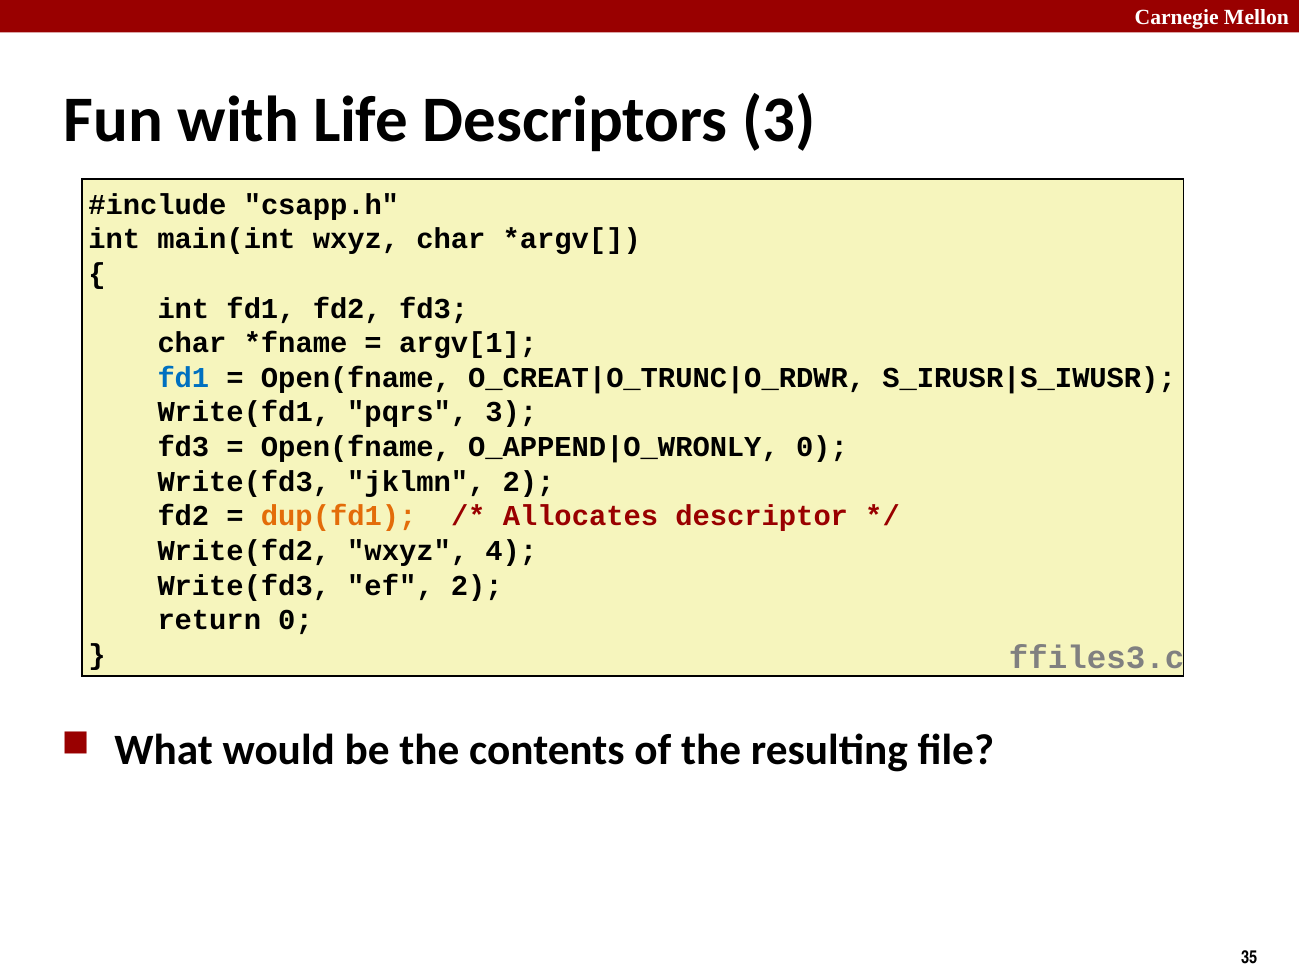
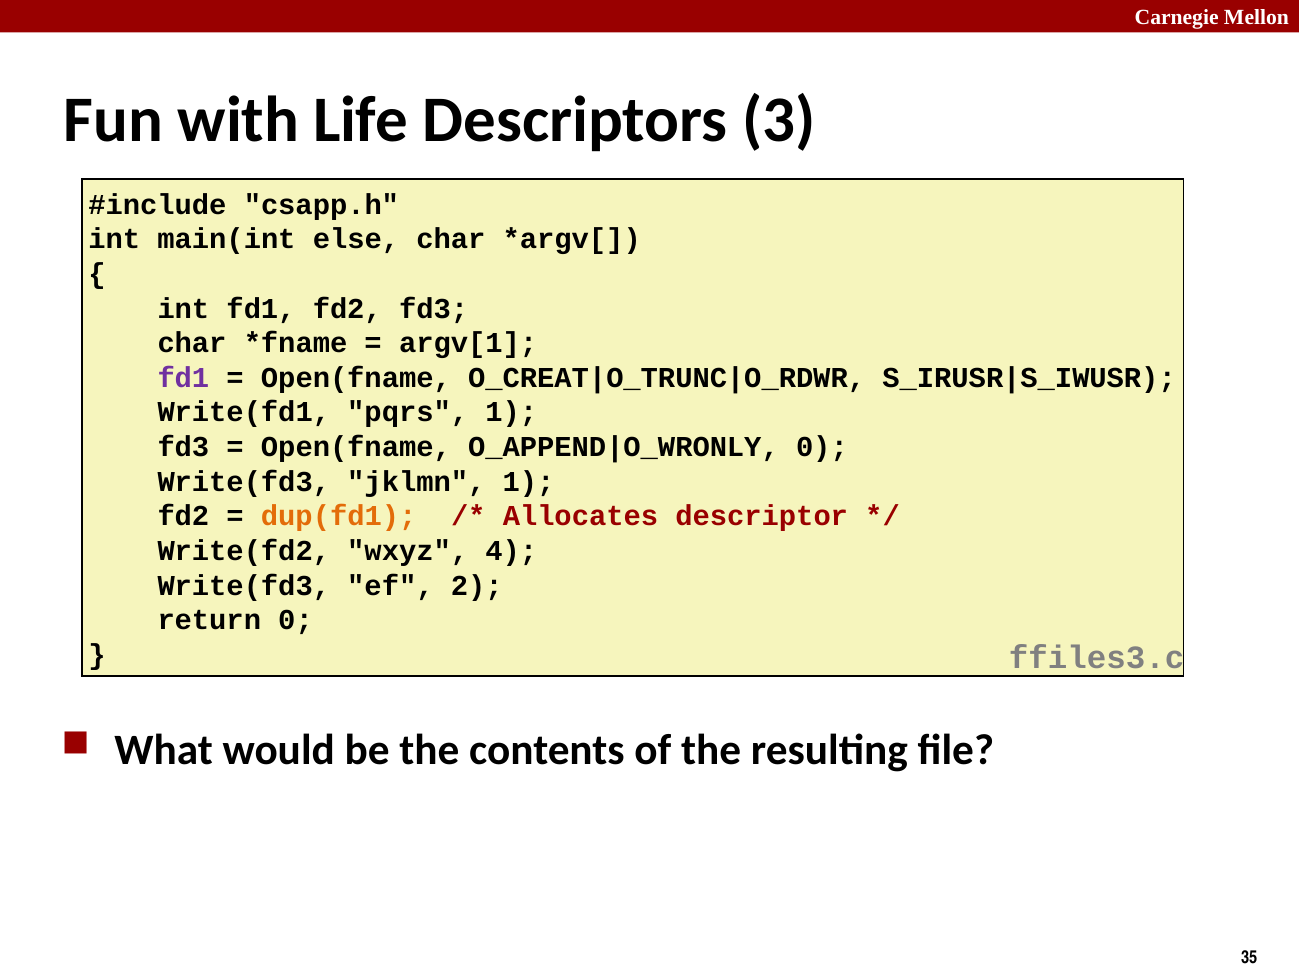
main(int wxyz: wxyz -> else (356, 239)
fd1 colour: blue -> purple (183, 378)
pqrs 3: 3 -> 1 (511, 413)
jklmn 2: 2 -> 1 (529, 482)
